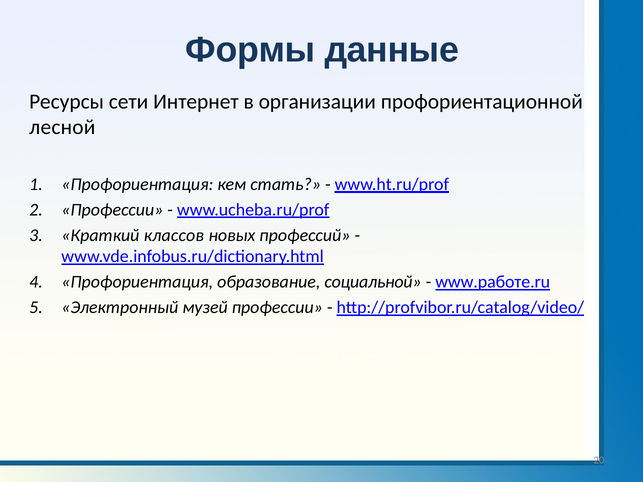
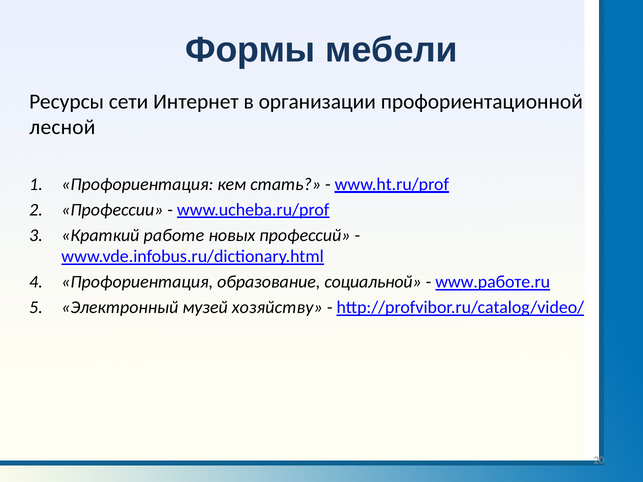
данные: данные -> мебели (392, 50)
классов: классов -> работе (174, 235)
музей профессии: профессии -> хозяйству (277, 308)
